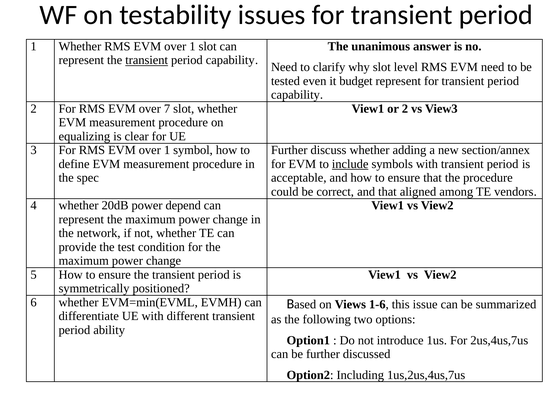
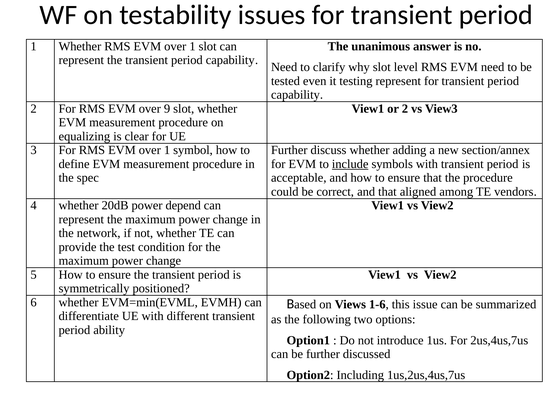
transient underline: present -> none (147, 60)
budget: budget -> testing (356, 81)
7: 7 -> 9 (167, 109)
